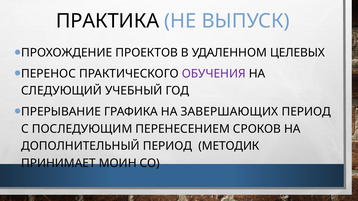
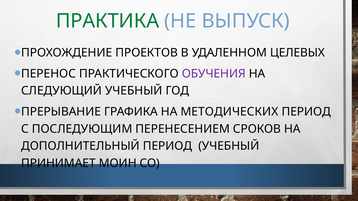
ПРАКТИКА colour: black -> green (107, 21)
ЗАВЕРШАЮЩИХ: ЗАВЕРШАЮЩИХ -> МЕТОДИЧЕСКИХ (229, 112)
ПЕРИОД МЕТОДИК: МЕТОДИК -> УЧЕБНЫЙ (229, 146)
